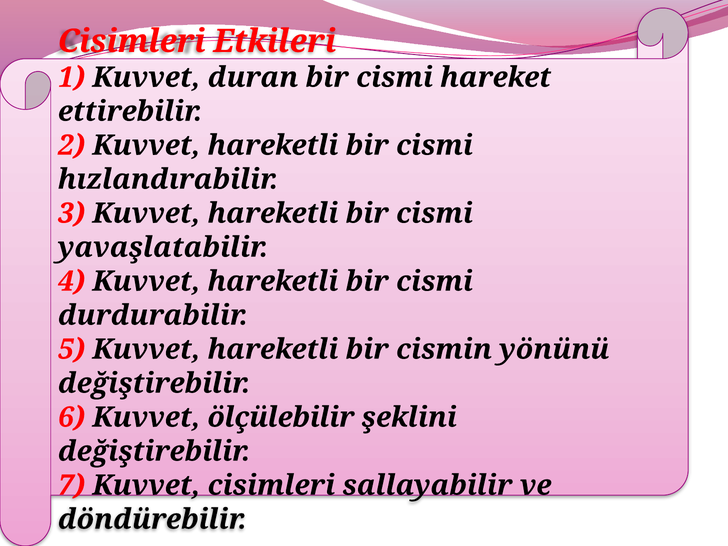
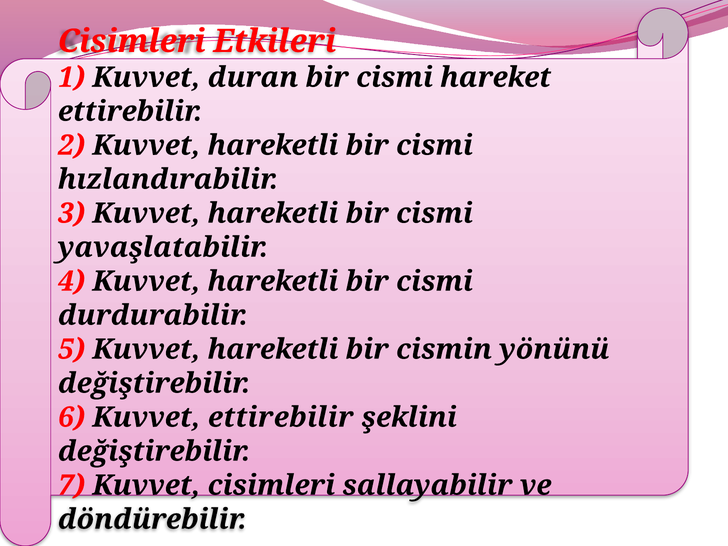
Kuvvet ölçülebilir: ölçülebilir -> ettirebilir (281, 417)
